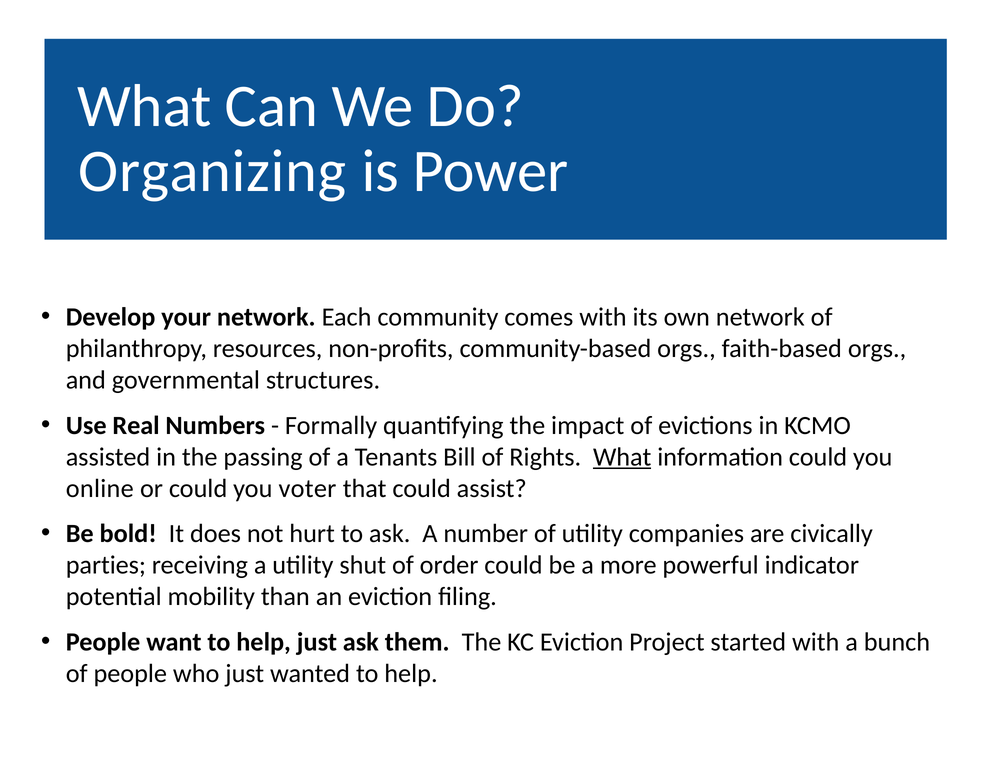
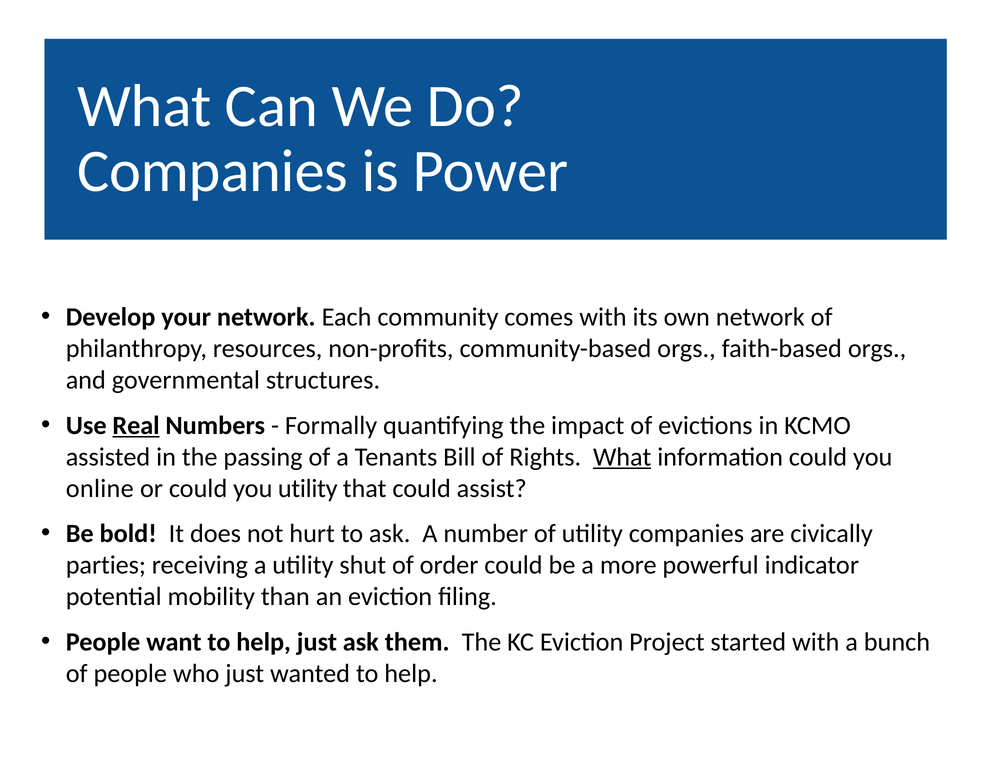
Organizing: Organizing -> Companies (213, 172)
Real underline: none -> present (136, 426)
you voter: voter -> utility (308, 489)
